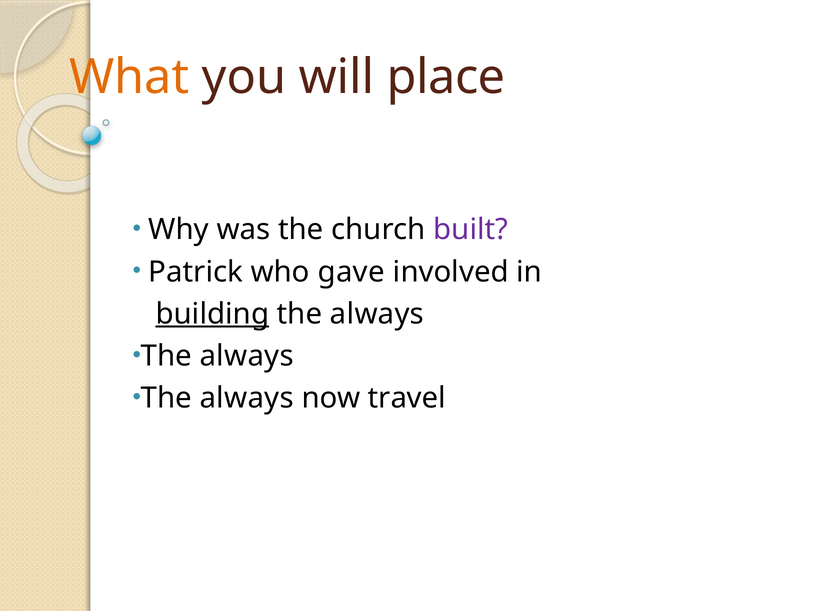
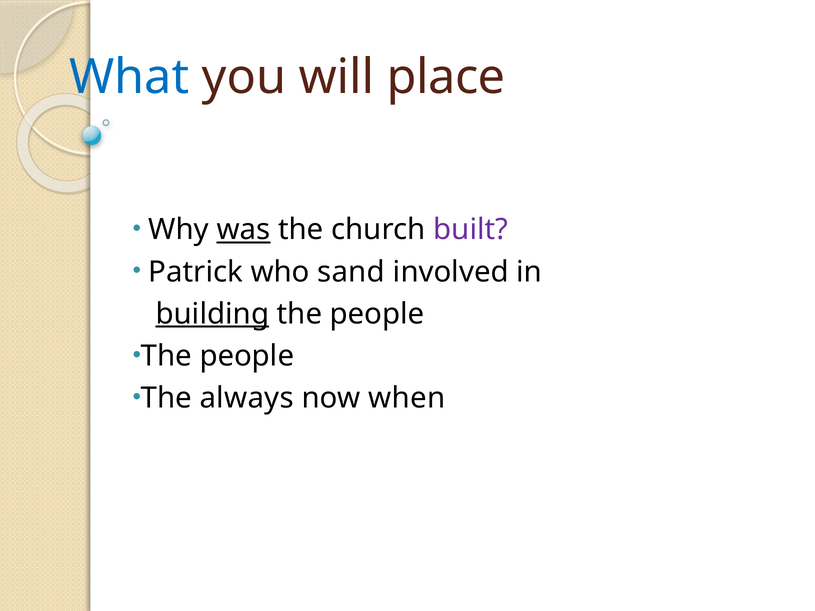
What colour: orange -> blue (129, 77)
was underline: none -> present (244, 230)
gave: gave -> sand (351, 272)
always: always -> people (377, 314)
always: always -> people (247, 356)
travel: travel -> when (407, 398)
